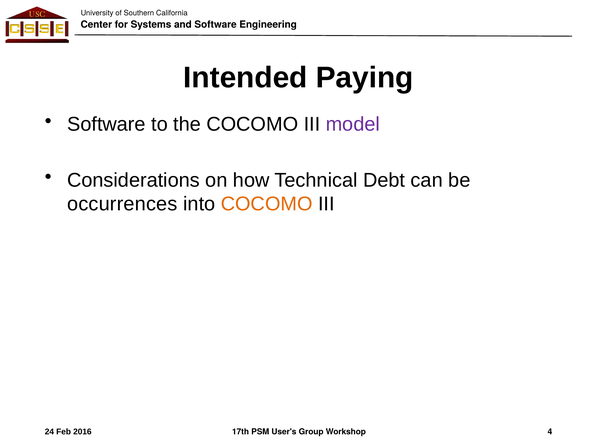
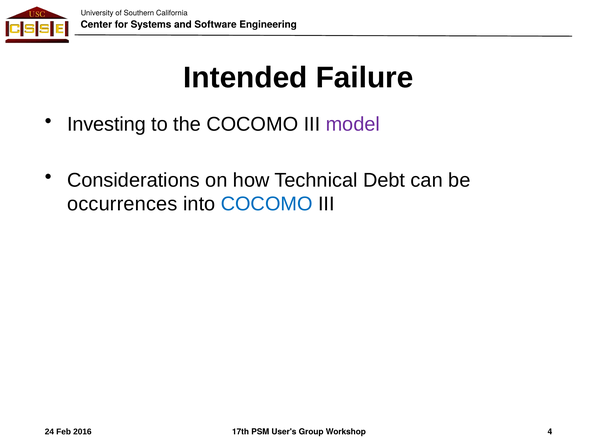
Paying: Paying -> Failure (365, 78)
Software: Software -> Investing (106, 124)
COCOMO colour: orange -> blue (267, 204)
